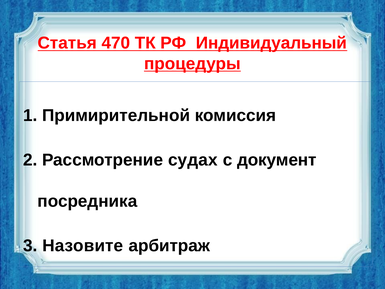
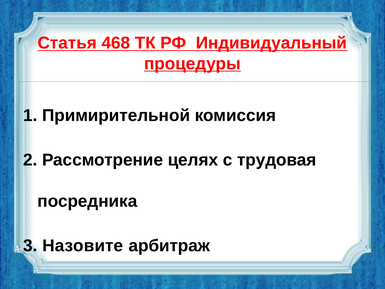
470: 470 -> 468 (116, 43)
судах: судах -> целях (193, 160)
документ: документ -> трудовая (277, 160)
